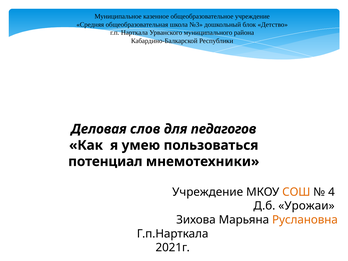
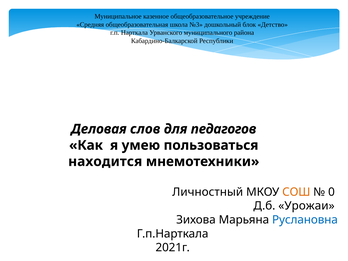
потенциал: потенциал -> находится (105, 162)
Учреждение: Учреждение -> Личностный (208, 192)
4: 4 -> 0 (331, 192)
Руслановна colour: orange -> blue (305, 220)
